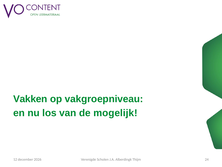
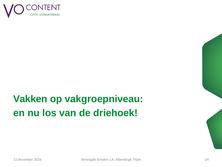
mogelijk: mogelijk -> driehoek (116, 113)
